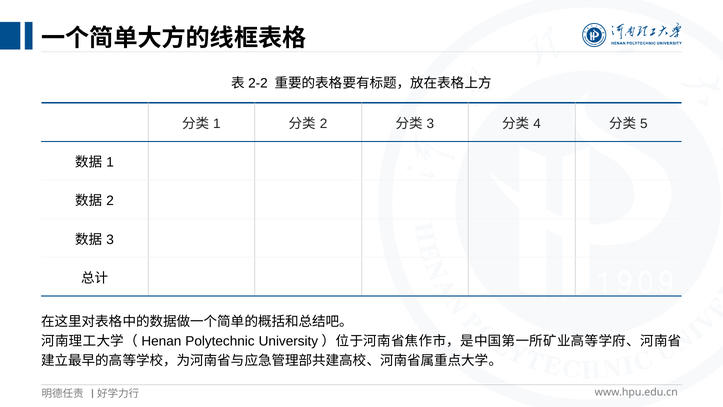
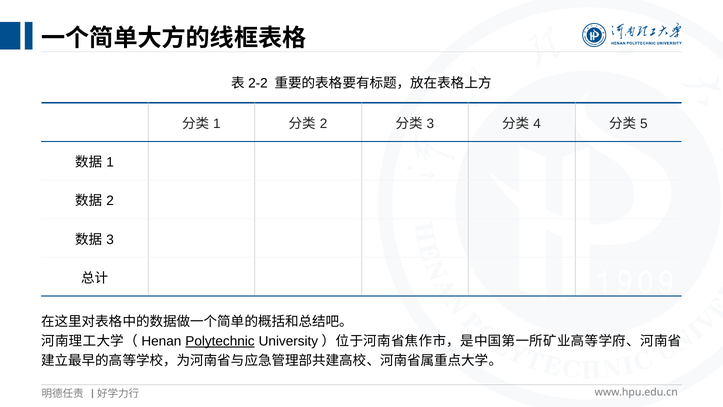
Polytechnic underline: none -> present (220, 341)
